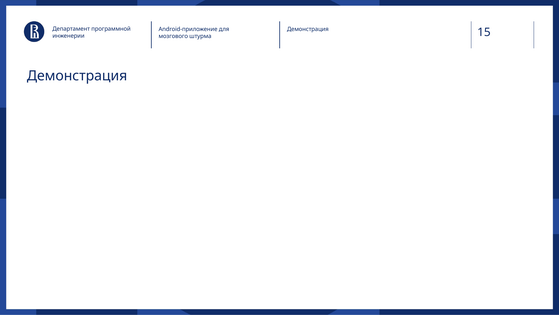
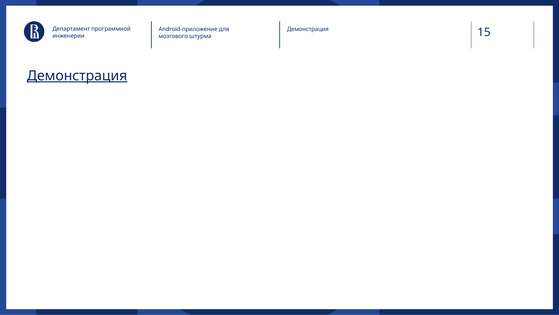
Демонстрация underline: none -> present (77, 76)
